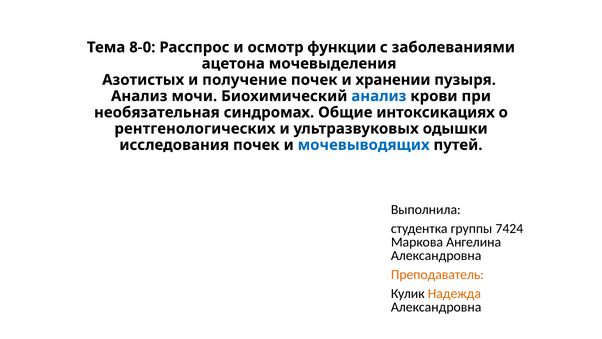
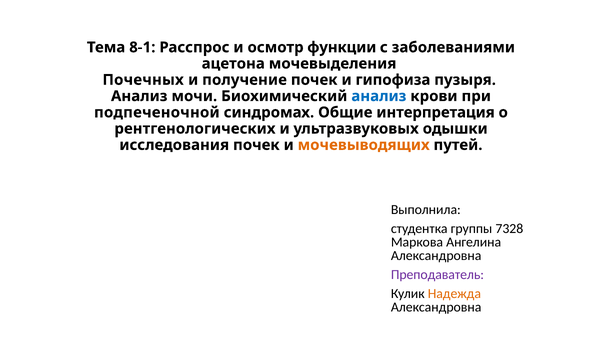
8-0: 8-0 -> 8-1 (142, 47)
Азотистых: Азотистых -> Почечных (143, 80)
хранении: хранении -> гипофиза (393, 80)
необязательная: необязательная -> подпеченочной (157, 112)
интоксикациях: интоксикациях -> интерпретация (436, 112)
мочевыводящих colour: blue -> orange (364, 145)
7424: 7424 -> 7328 (509, 228)
Преподаватель colour: orange -> purple (437, 274)
